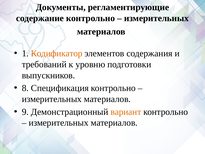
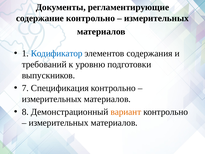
Кодификатор colour: orange -> blue (57, 53)
8: 8 -> 7 (25, 88)
9: 9 -> 8 (25, 112)
